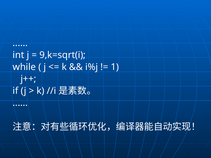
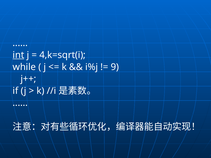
int underline: none -> present (18, 55)
9,k=sqrt(i: 9,k=sqrt(i -> 4,k=sqrt(i (63, 55)
1: 1 -> 9 (115, 67)
